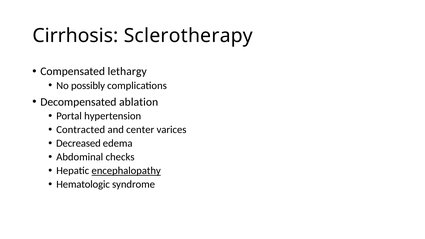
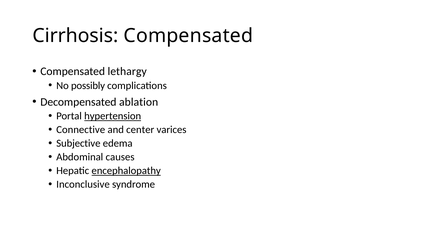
Cirrhosis Sclerotherapy: Sclerotherapy -> Compensated (188, 36)
hypertension underline: none -> present (113, 116)
Contracted: Contracted -> Connective (81, 130)
Decreased: Decreased -> Subjective (78, 143)
checks: checks -> causes (120, 157)
Hematologic: Hematologic -> Inconclusive (83, 184)
